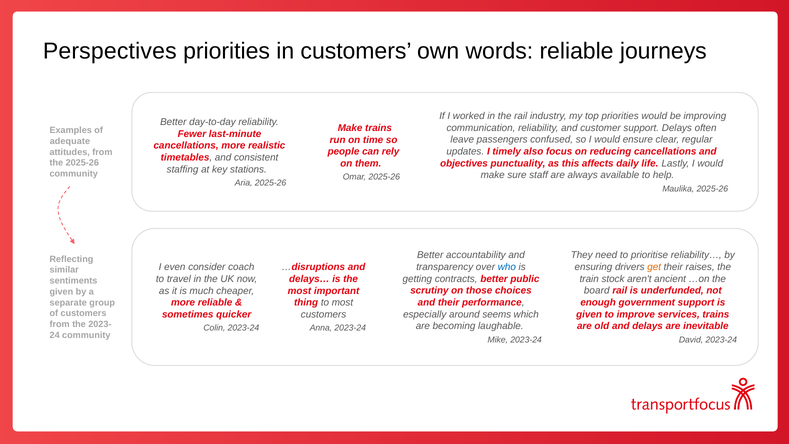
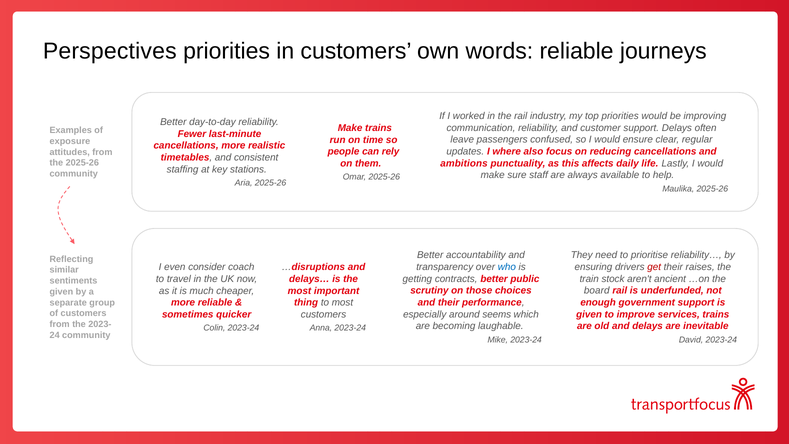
adequate: adequate -> exposure (70, 141)
timely: timely -> where (507, 151)
objectives: objectives -> ambitions (464, 163)
get colour: orange -> red (654, 267)
